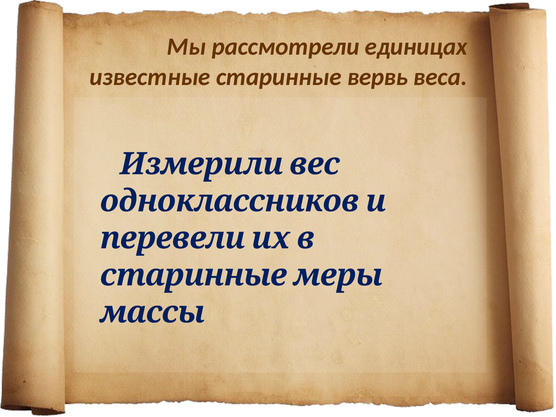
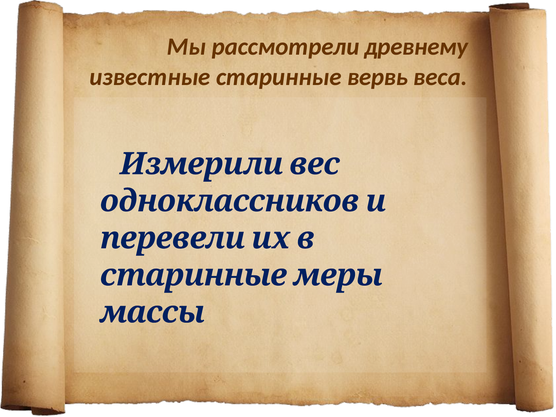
единицах: единицах -> древнему (416, 47)
